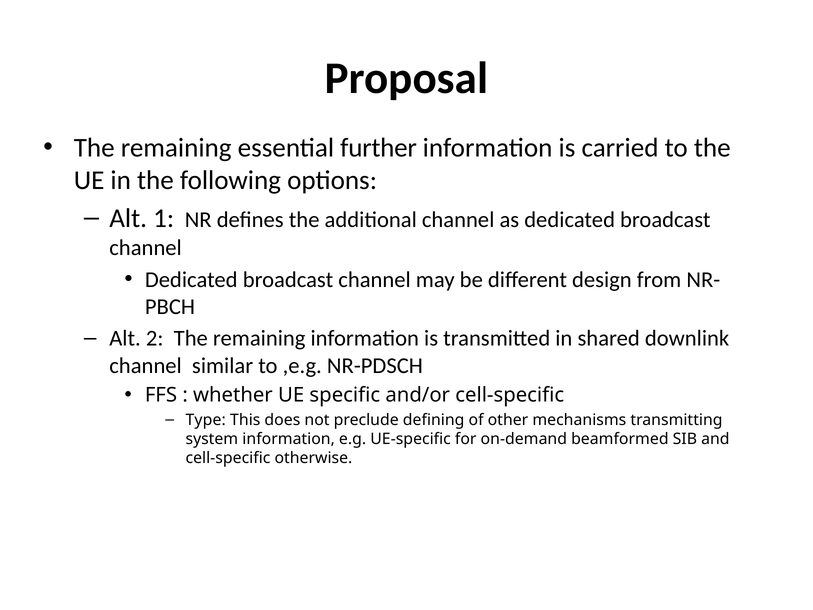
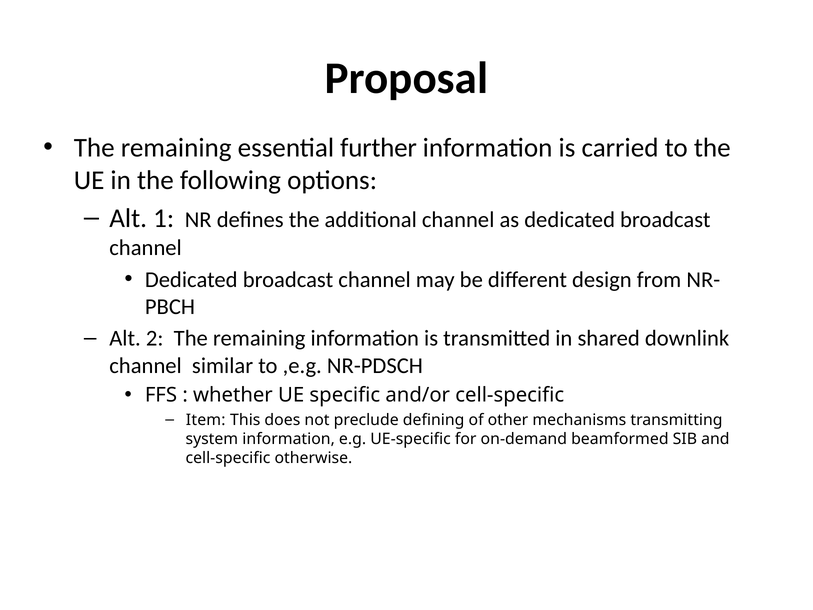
Type: Type -> Item (206, 420)
